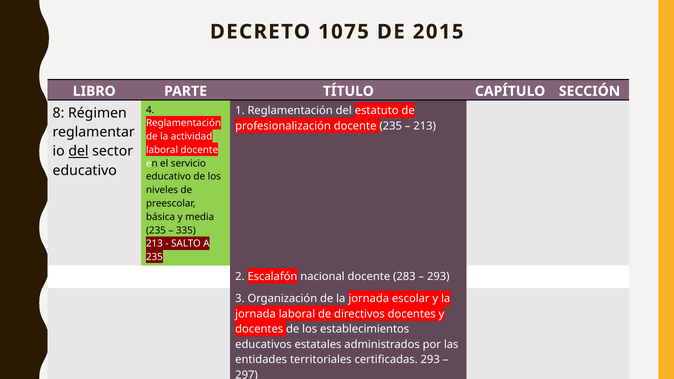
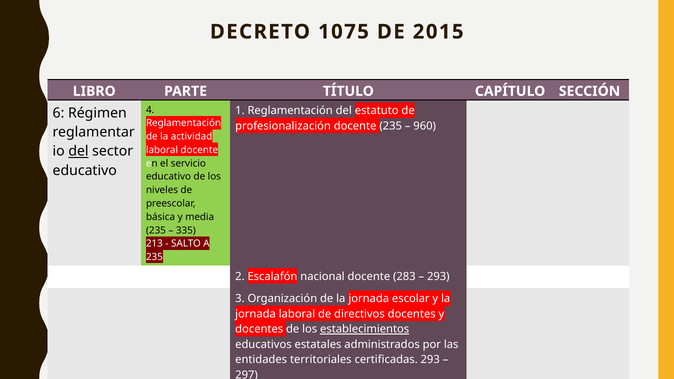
8: 8 -> 6 (59, 113)
213: 213 -> 960 (425, 126)
establecimientos underline: none -> present (365, 329)
